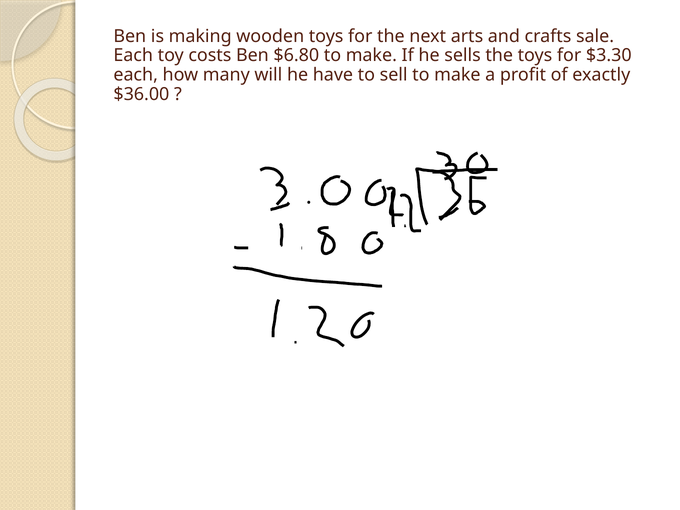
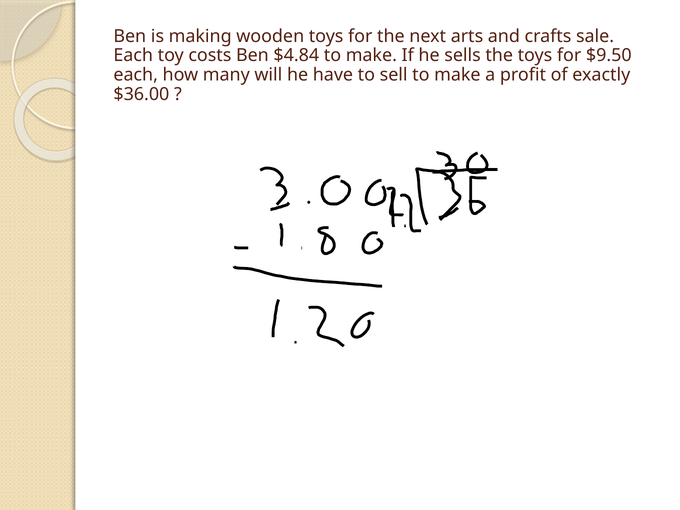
$6.80: $6.80 -> $4.84 (296, 56)
$3.30: $3.30 -> $9.50 (609, 56)
